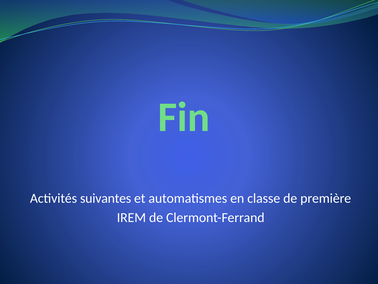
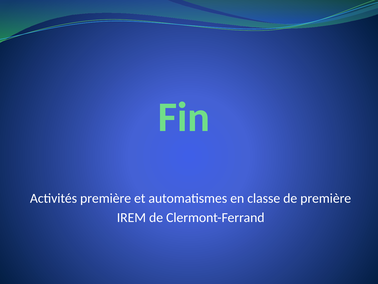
Activités suivantes: suivantes -> première (106, 198)
